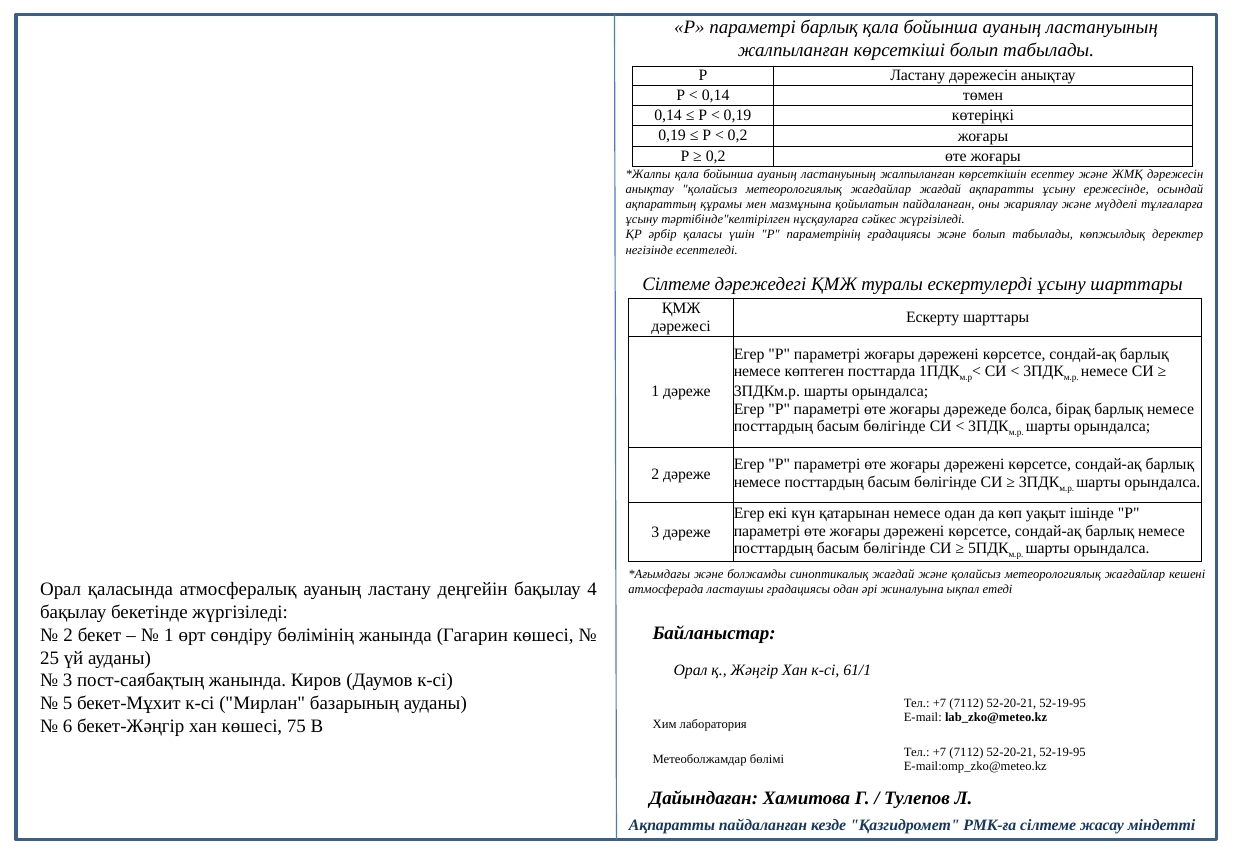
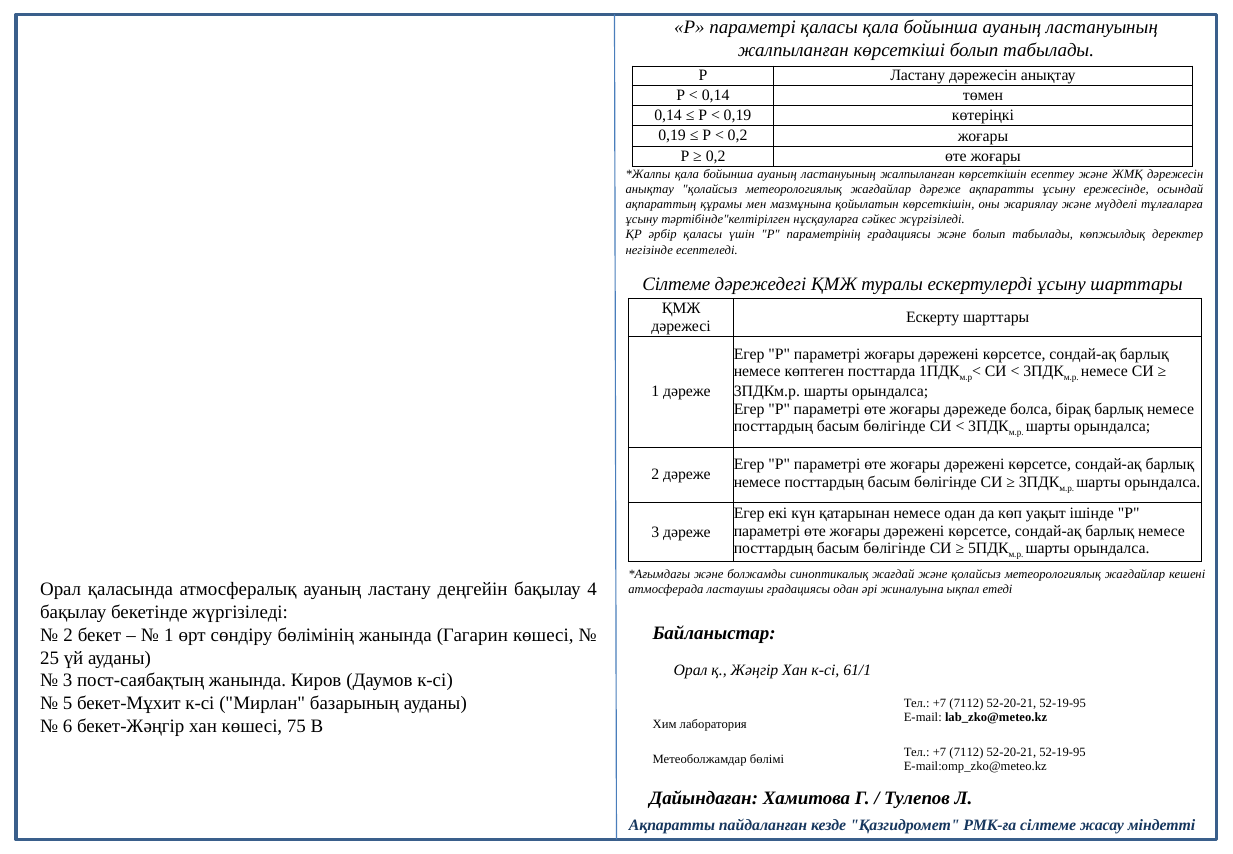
параметрі барлық: барлық -> қаласы (829, 28)
жағдайлар жағдай: жағдай -> дәреже (940, 189)
қойылатын пайдаланған: пайдаланған -> көрсеткішін (939, 204)
